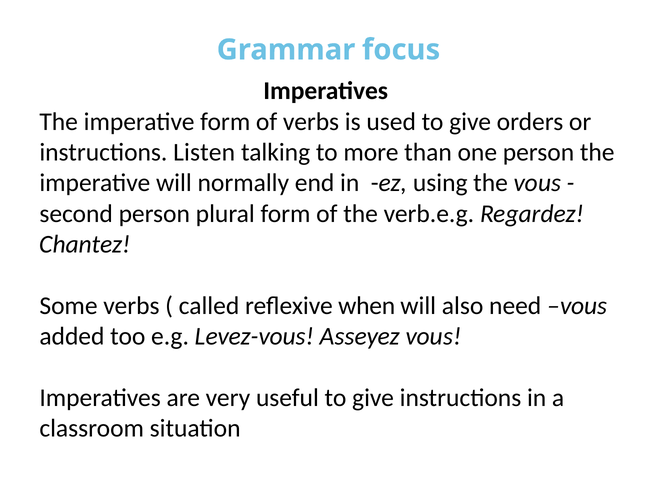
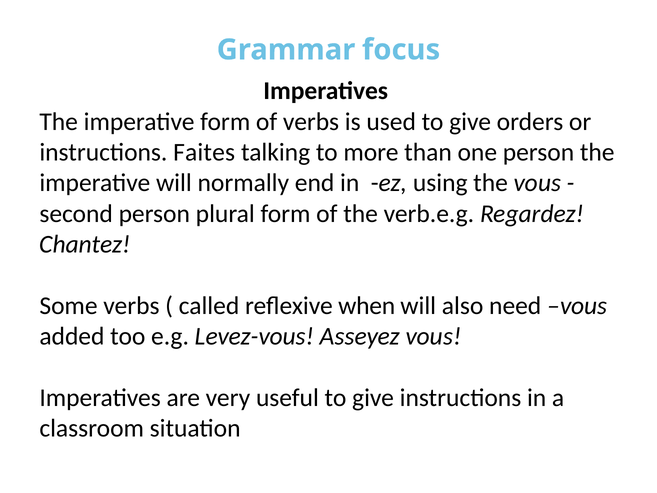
Listen: Listen -> Faites (204, 152)
